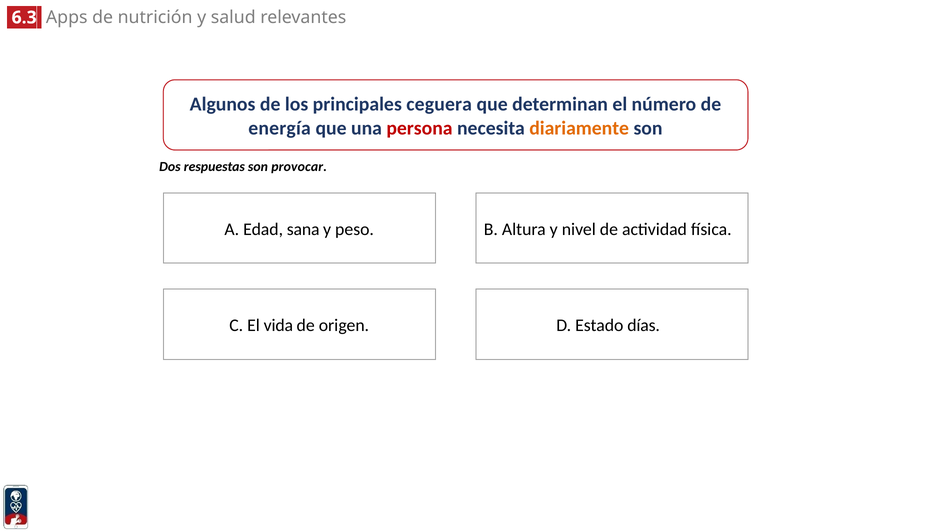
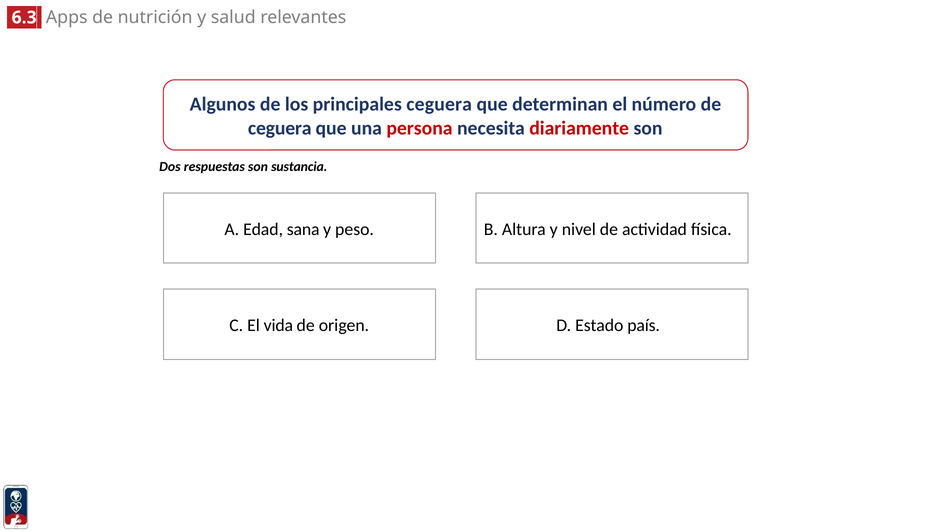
energía: energía -> ceguera (280, 128)
diariamente colour: orange -> red (579, 128)
provocar: provocar -> sustancia (299, 167)
días: días -> país (644, 326)
